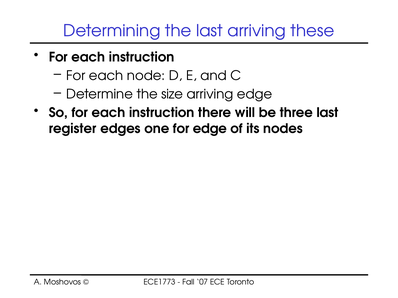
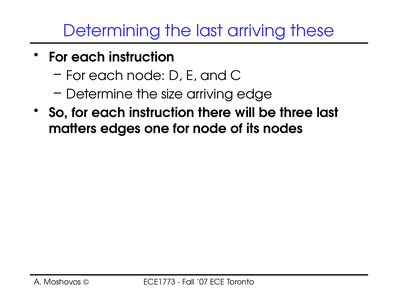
register: register -> matters (73, 129)
for edge: edge -> node (210, 129)
